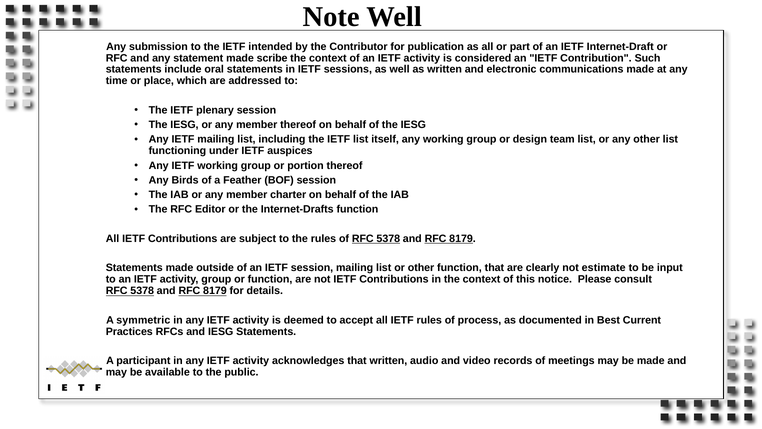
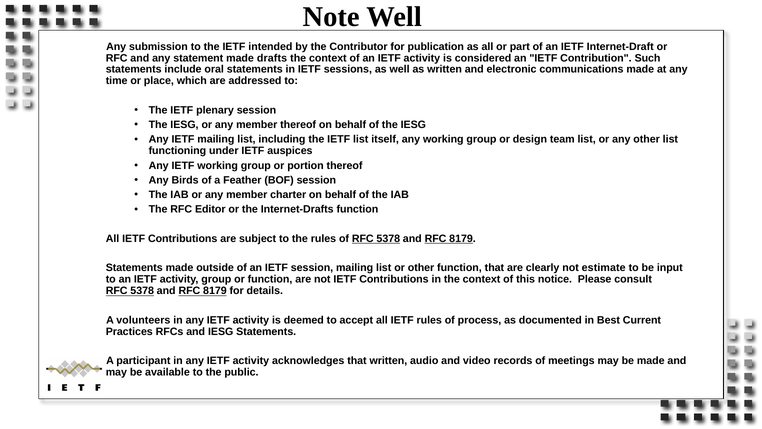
scribe: scribe -> drafts (272, 58)
symmetric: symmetric -> volunteers (143, 320)
